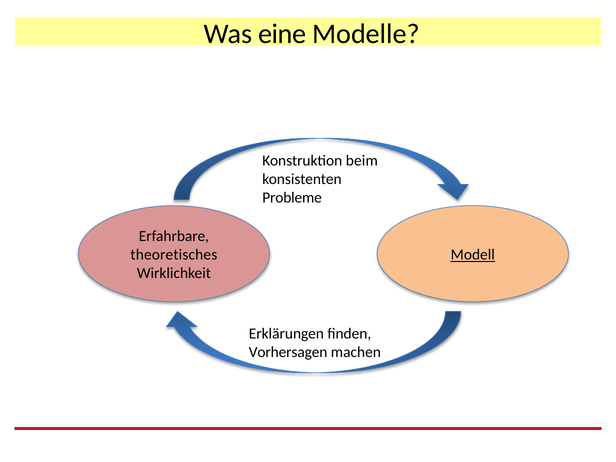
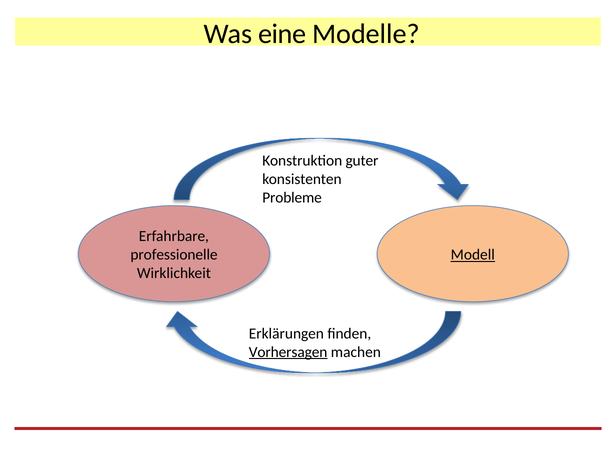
beim: beim -> guter (362, 161)
theoretisches: theoretisches -> professionelle (174, 255)
Vorhersagen underline: none -> present (288, 352)
